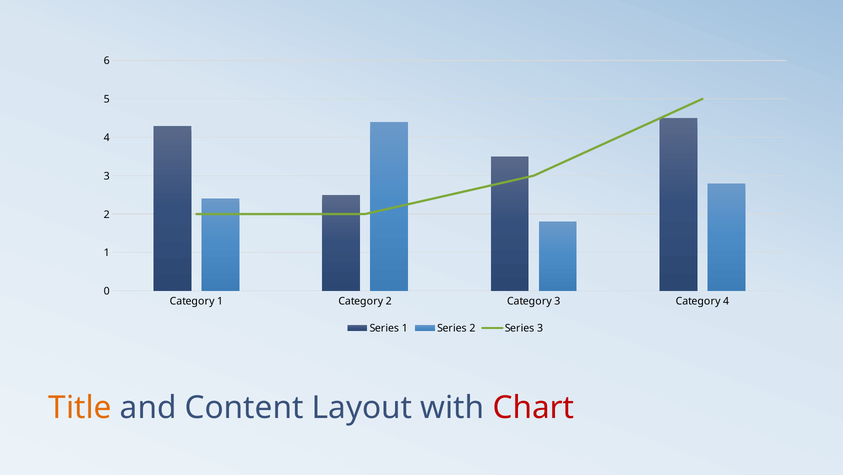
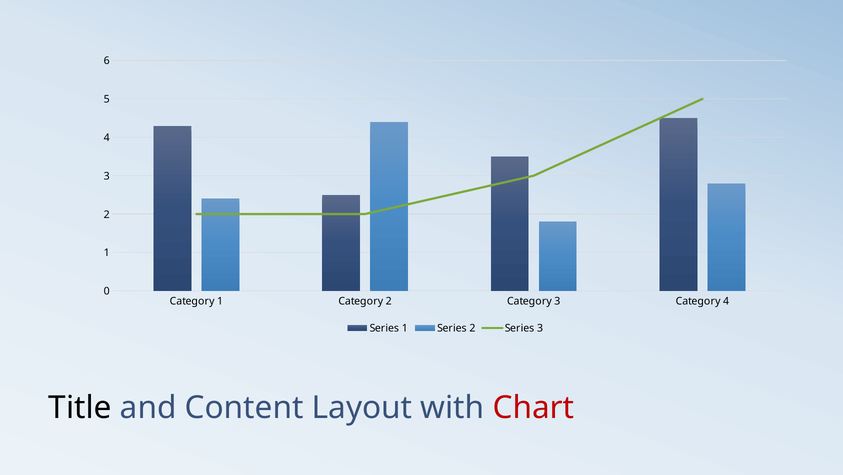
Title colour: orange -> black (80, 407)
